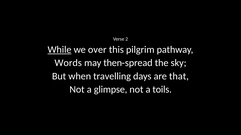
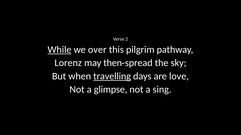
Words: Words -> Lorenz (68, 63)
travelling underline: none -> present (112, 76)
that: that -> love (179, 76)
toils: toils -> sing (162, 90)
